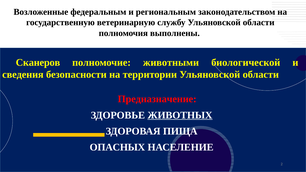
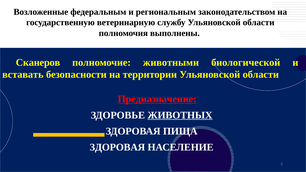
сведения: сведения -> вставать (23, 75)
Предназначение underline: none -> present (157, 99)
ОПАСНЫХ: ОПАСНЫХ -> ЗДОРОВАЯ (117, 147)
